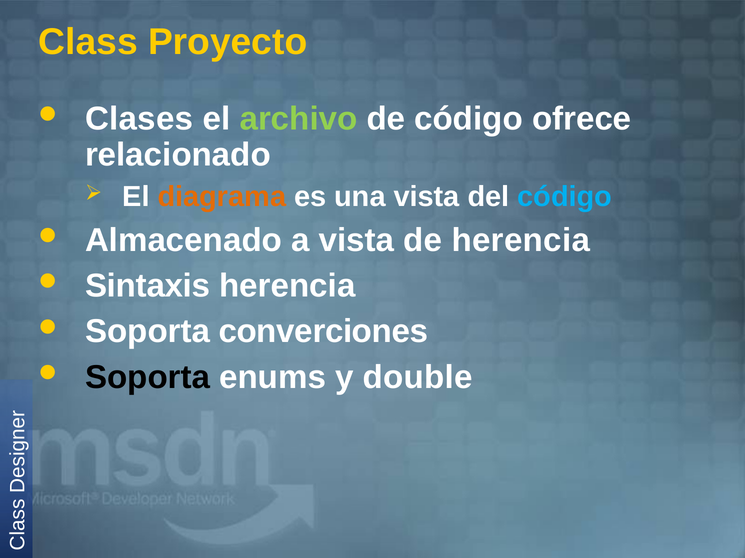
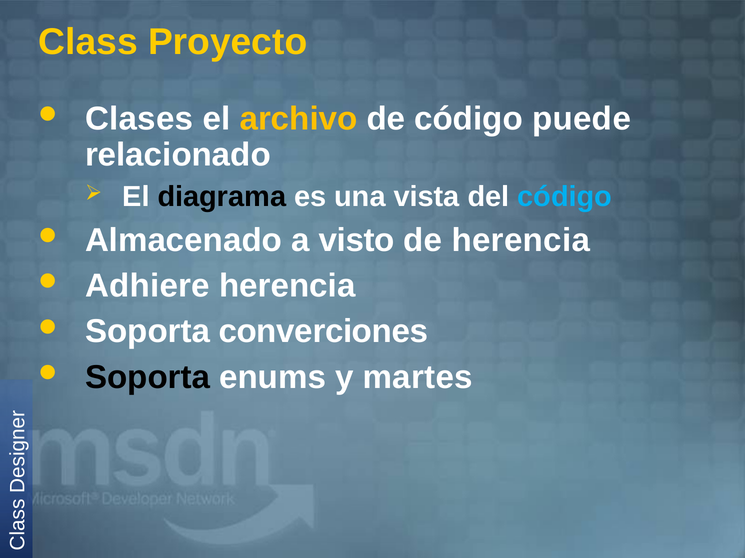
archivo colour: light green -> yellow (299, 119)
ofrece: ofrece -> puede (582, 119)
diagrama colour: orange -> black (222, 197)
a vista: vista -> visto (357, 241)
Sintaxis: Sintaxis -> Adhiere (147, 286)
double: double -> martes (418, 378)
